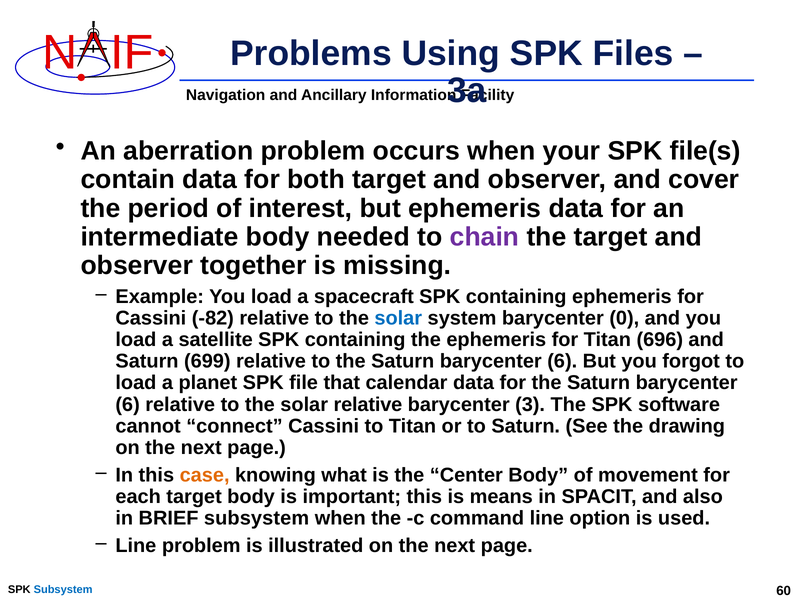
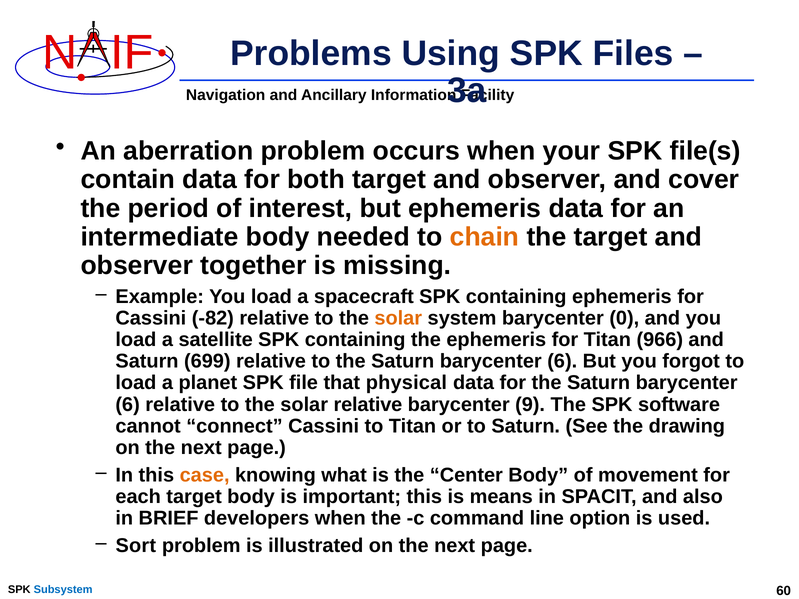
chain colour: purple -> orange (484, 237)
solar colour: blue -> orange (398, 319)
696: 696 -> 966 (660, 340)
calendar: calendar -> physical (406, 383)
3: 3 -> 9 (530, 405)
BRIEF subsystem: subsystem -> developers (257, 519)
Line: Line -> Sort (136, 546)
